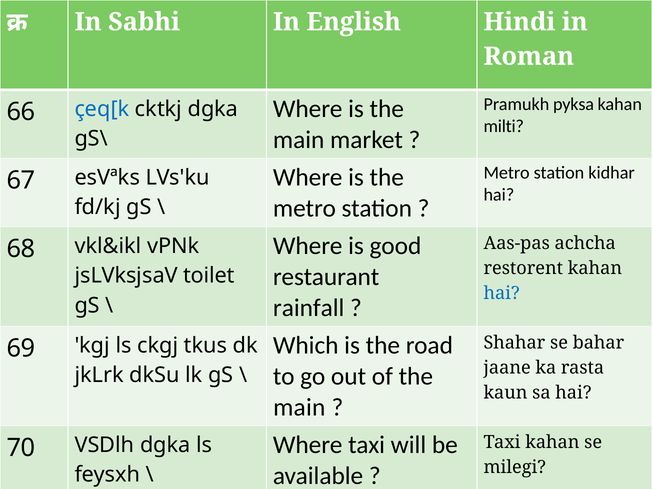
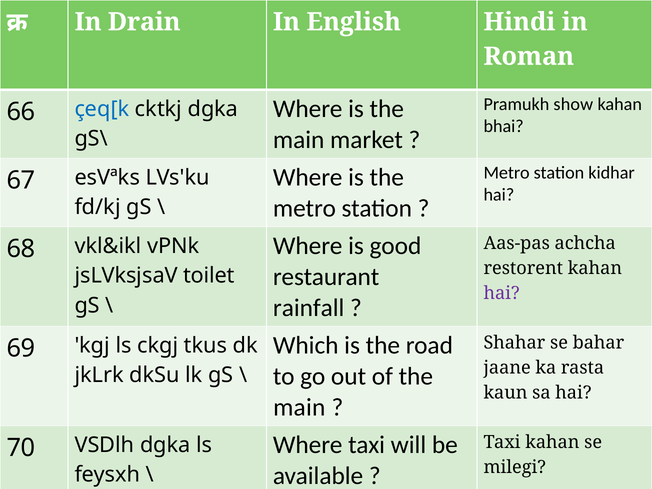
Sabhi: Sabhi -> Drain (144, 22)
pyksa: pyksa -> show (573, 104)
milti: milti -> bhai (504, 126)
hai colour: blue -> purple (502, 293)
